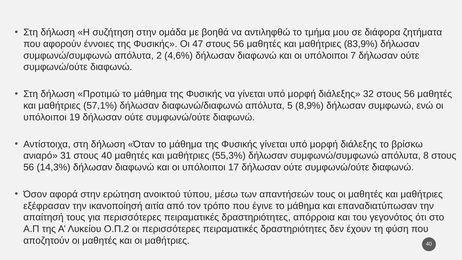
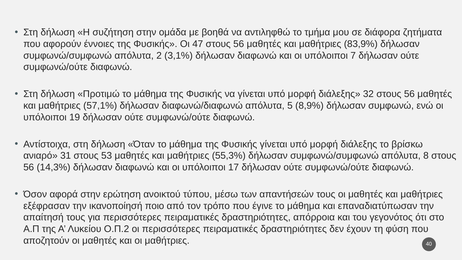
4,6%: 4,6% -> 3,1% (179, 56)
στους 40: 40 -> 53 (107, 156)
αιτία: αιτία -> ποιο (155, 206)
